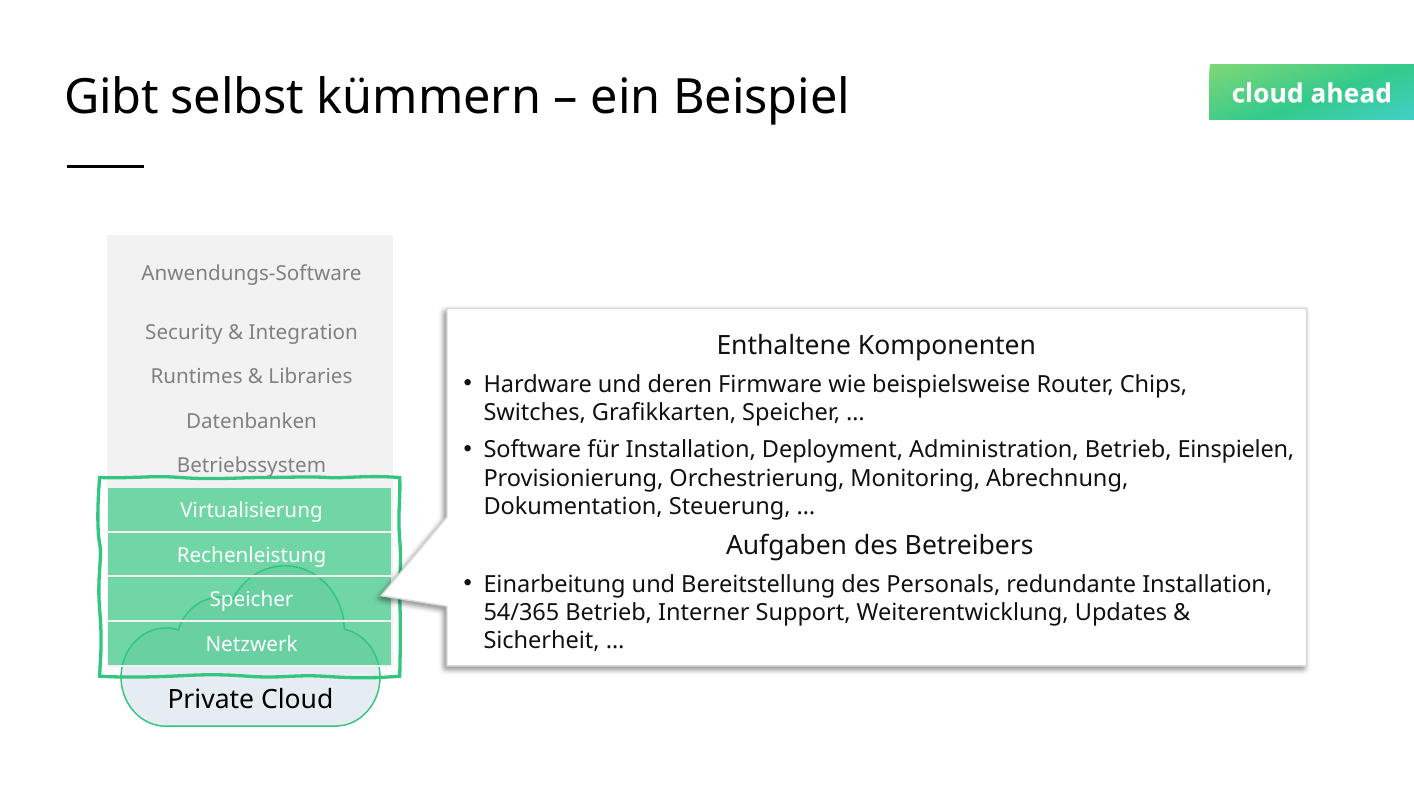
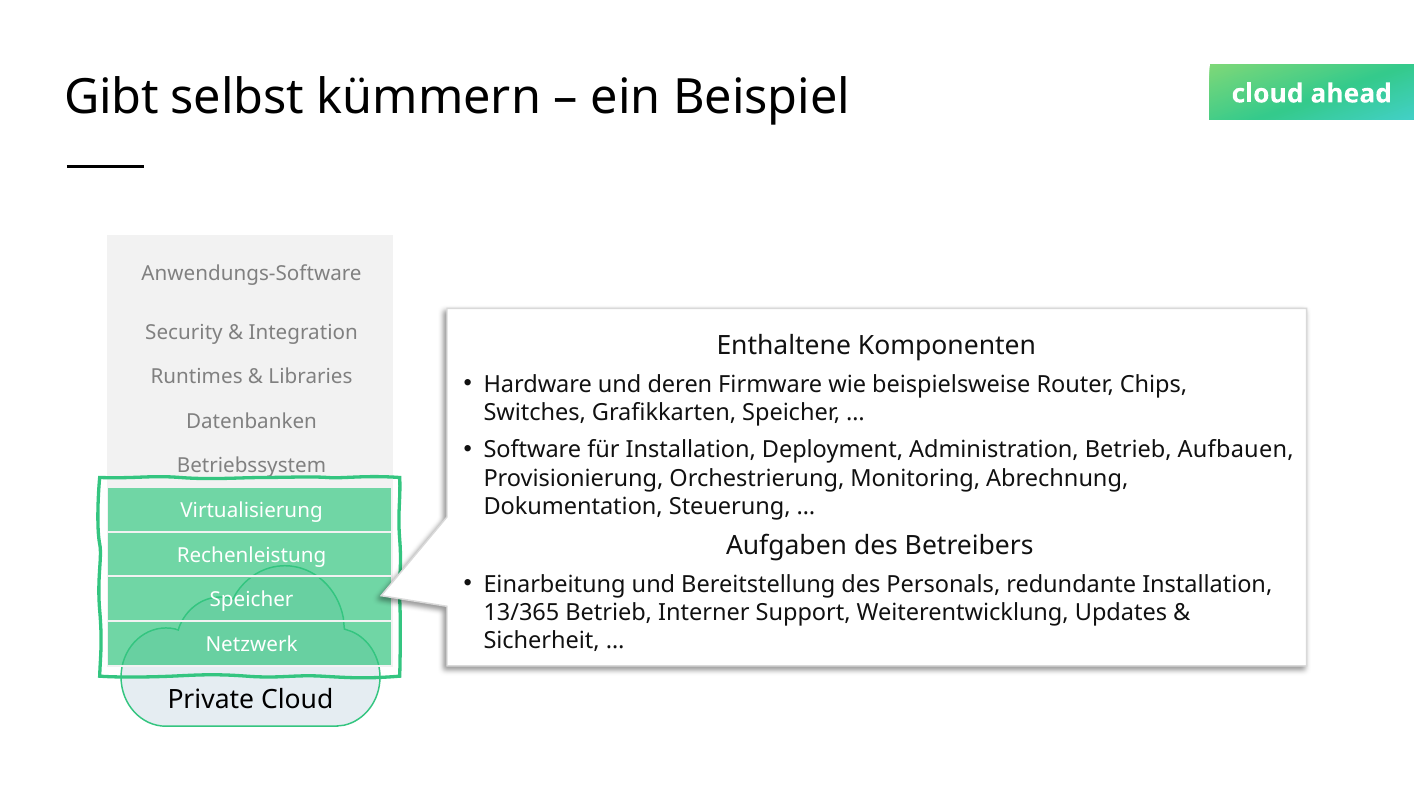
Einspielen: Einspielen -> Aufbauen (1236, 450)
54/365: 54/365 -> 13/365 (521, 612)
